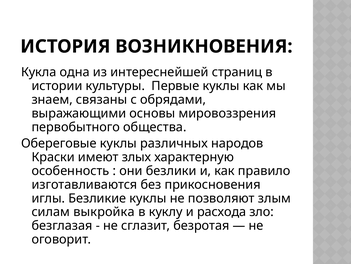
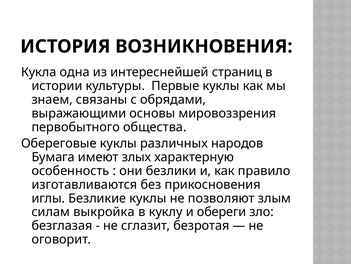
Краски: Краски -> Бумага (53, 157)
расхода: расхода -> обереги (222, 211)
